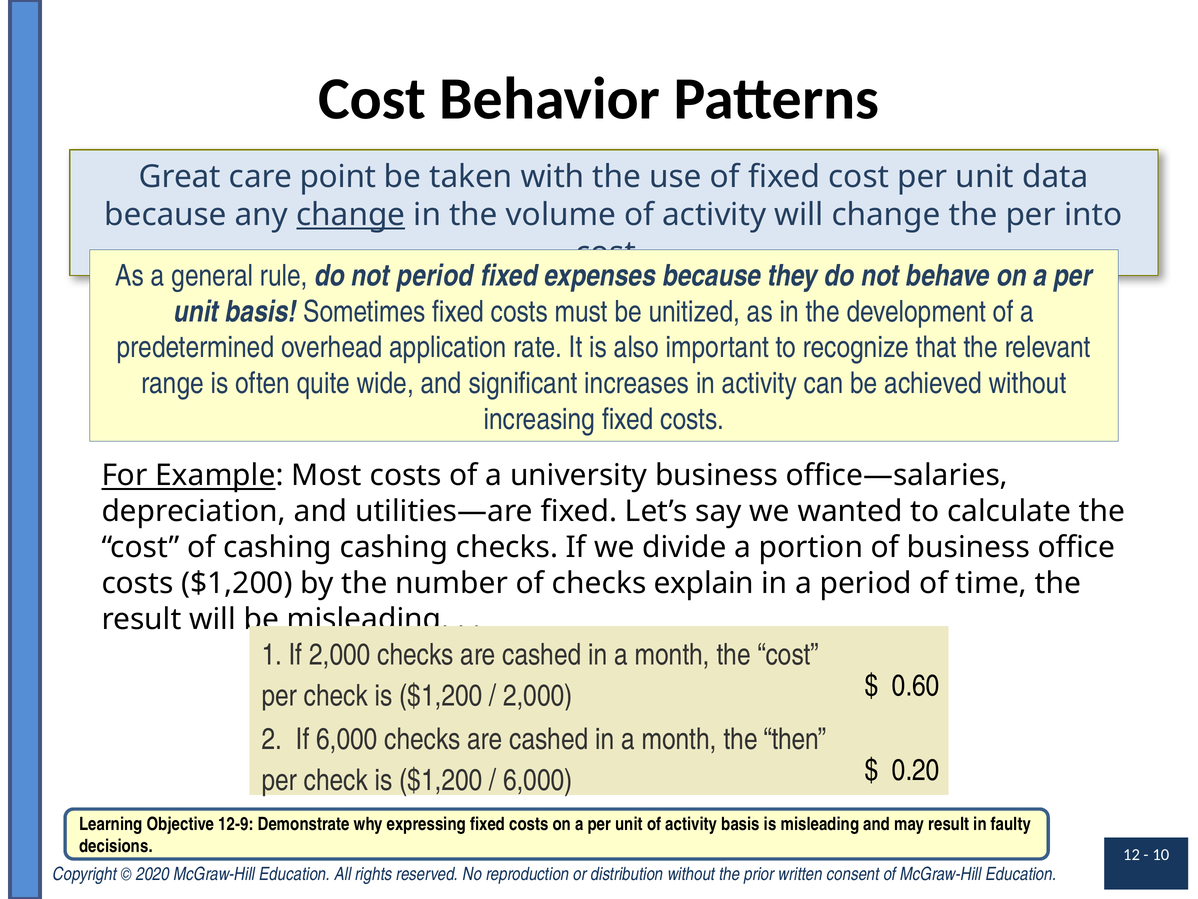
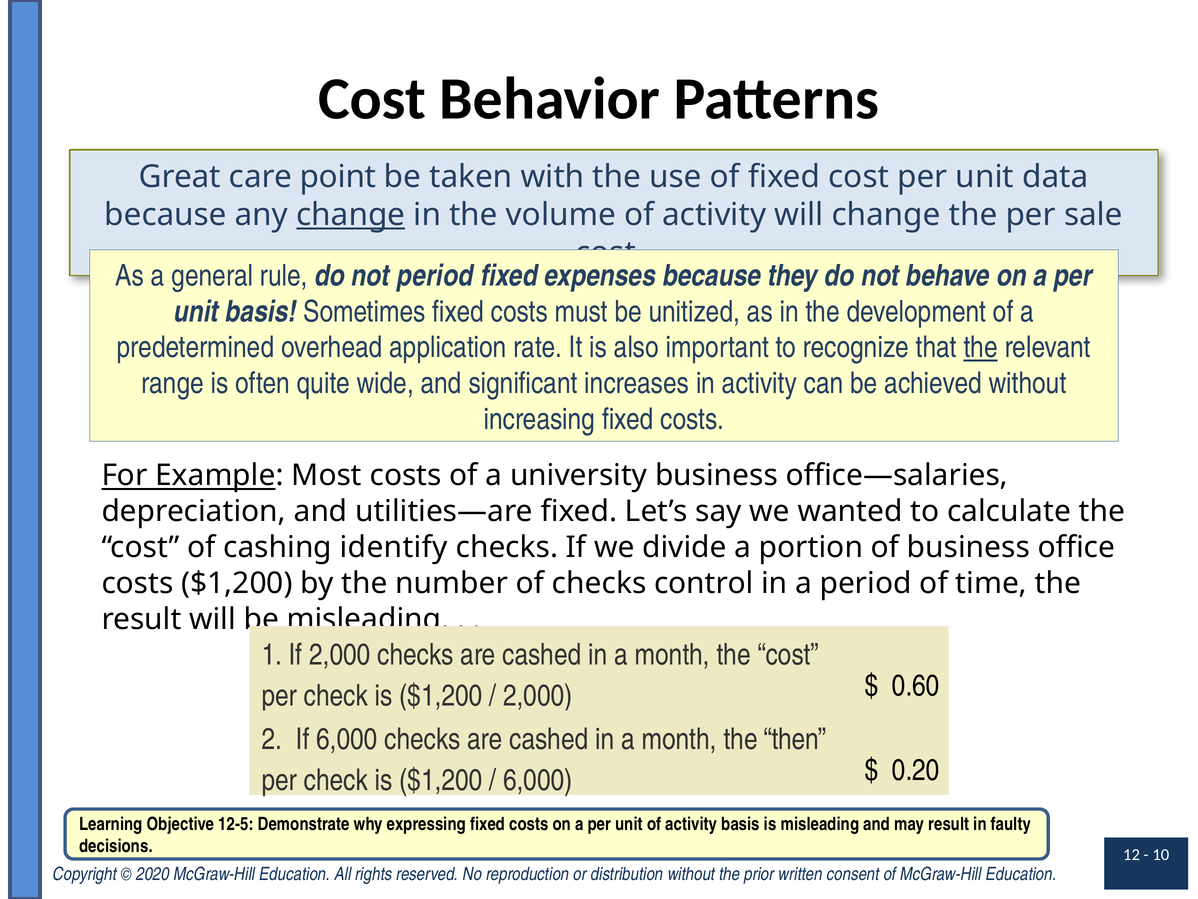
into: into -> sale (1093, 215)
the underline: none -> present (981, 347)
cashing cashing: cashing -> identify (394, 547)
explain: explain -> control (704, 583)
12-9: 12-9 -> 12-5 (236, 824)
